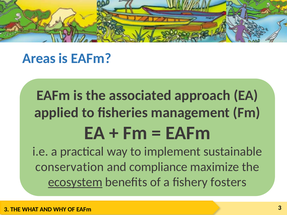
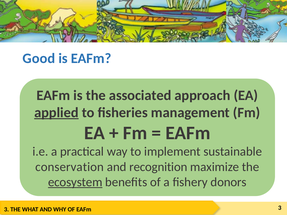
Areas: Areas -> Good (39, 58)
applied underline: none -> present (56, 113)
compliance: compliance -> recognition (158, 167)
fosters: fosters -> donors (229, 182)
